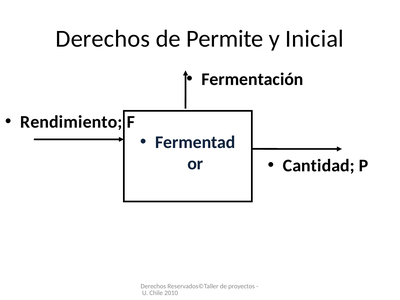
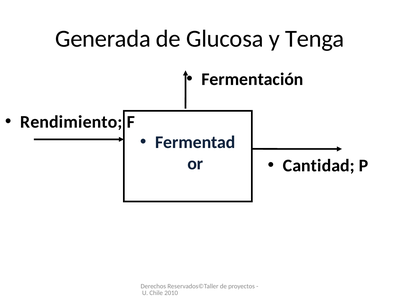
Derechos: Derechos -> Generada (103, 39)
Permite: Permite -> Glucosa (225, 39)
Inicial: Inicial -> Tenga (315, 39)
